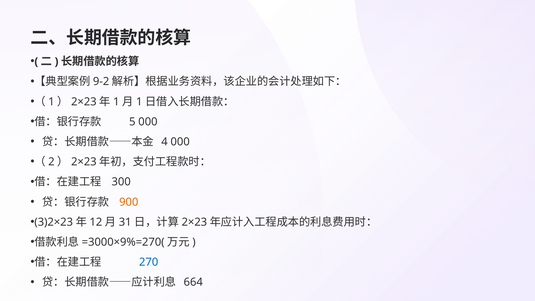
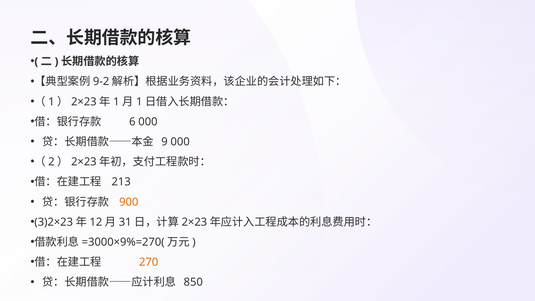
5: 5 -> 6 (132, 122)
4: 4 -> 9 (165, 142)
300: 300 -> 213 (121, 182)
270 colour: blue -> orange (149, 262)
664: 664 -> 850 (193, 282)
